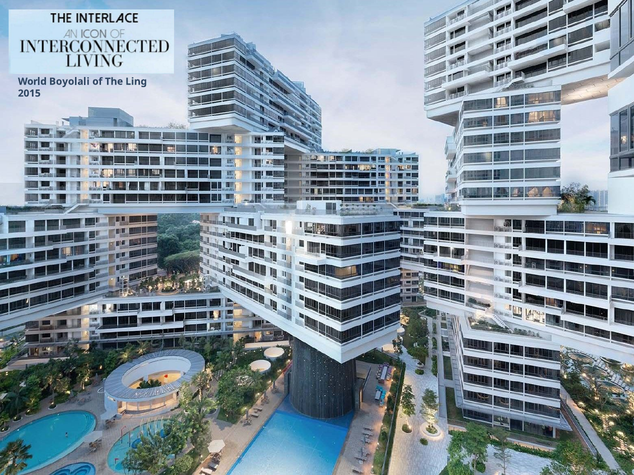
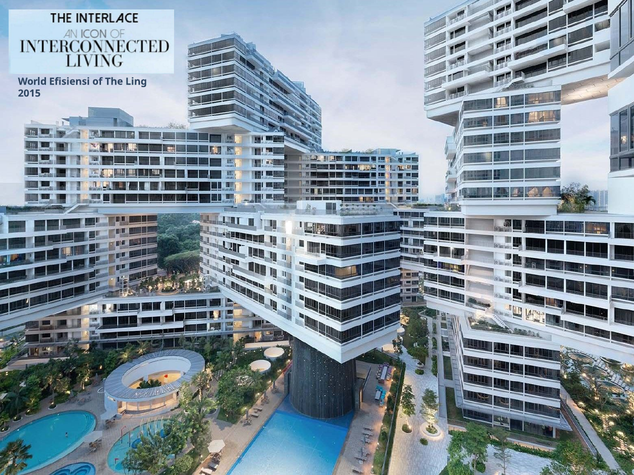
Boyolali: Boyolali -> Efisiensi (69, 82)
